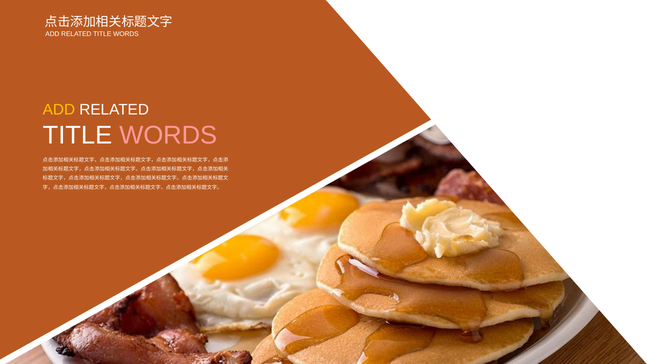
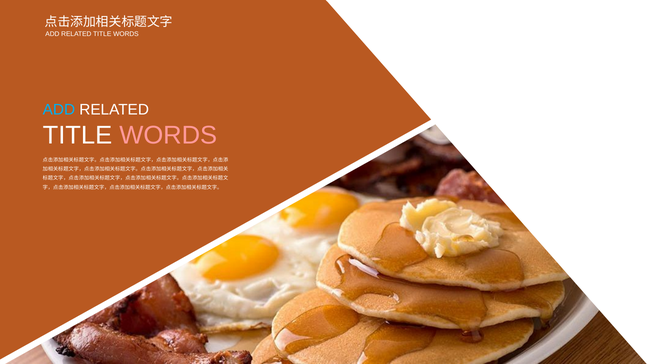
ADD colour: yellow -> light blue (59, 110)
